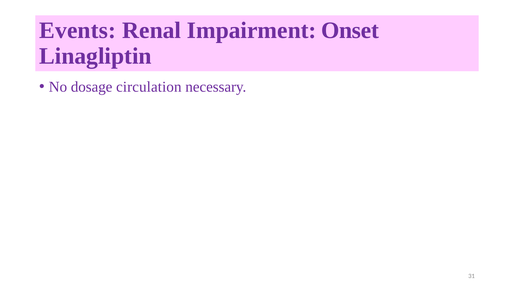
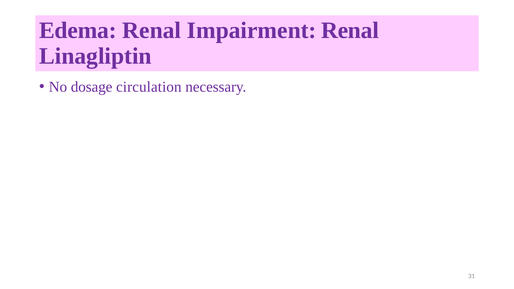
Events: Events -> Edema (78, 30)
Impairment Onset: Onset -> Renal (350, 30)
